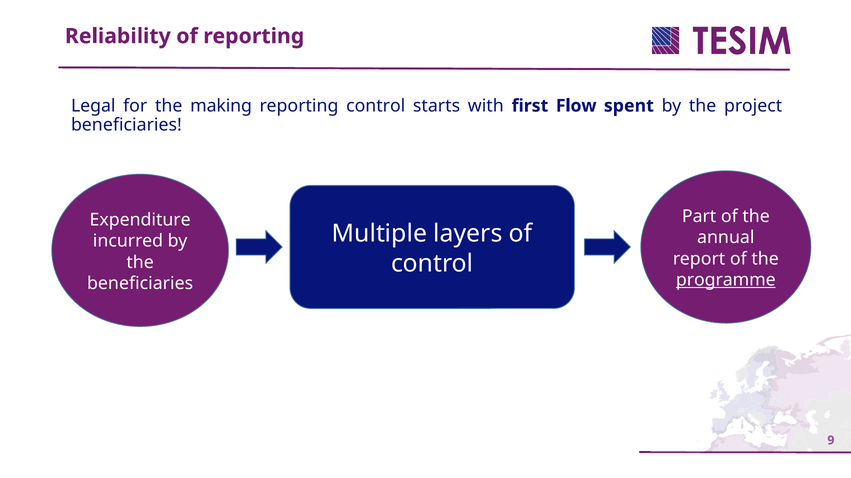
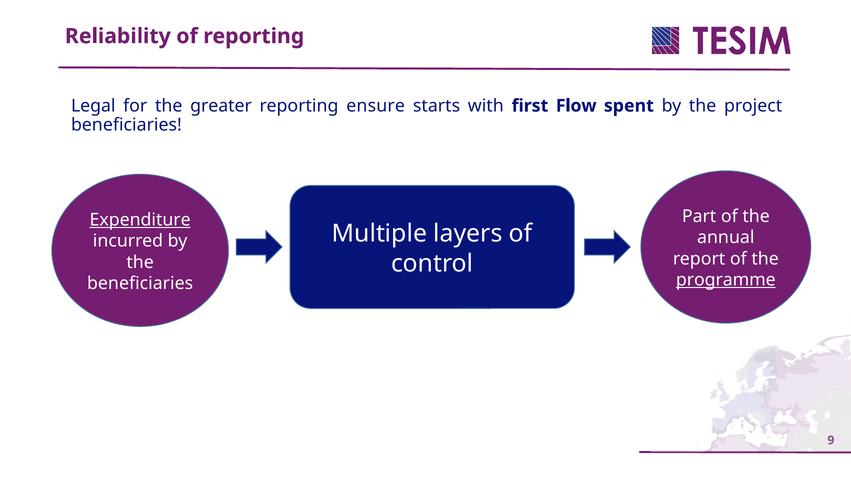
making: making -> greater (221, 106)
reporting control: control -> ensure (376, 106)
Expenditure underline: none -> present (140, 220)
